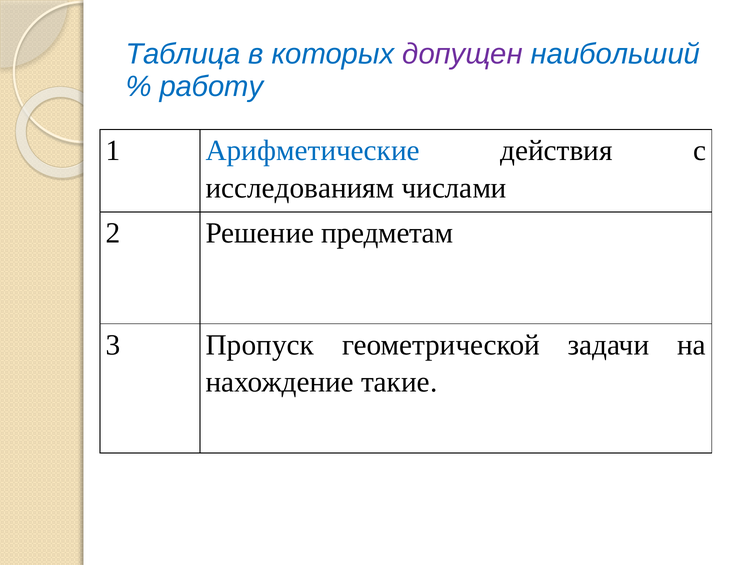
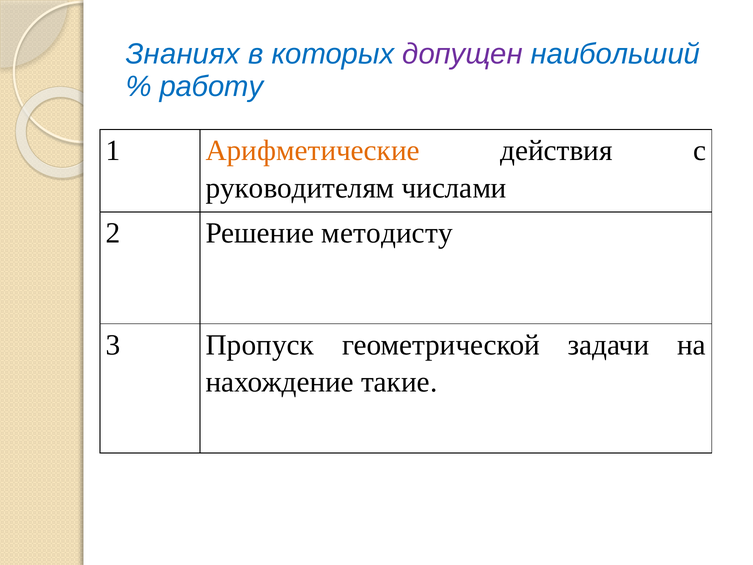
Таблица: Таблица -> Знаниях (183, 54)
Арифметические colour: blue -> orange (313, 151)
исследованиям: исследованиям -> руководителям (300, 188)
предметам: предметам -> методисту (387, 233)
